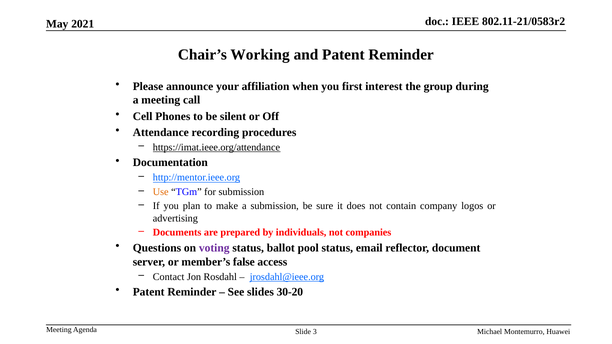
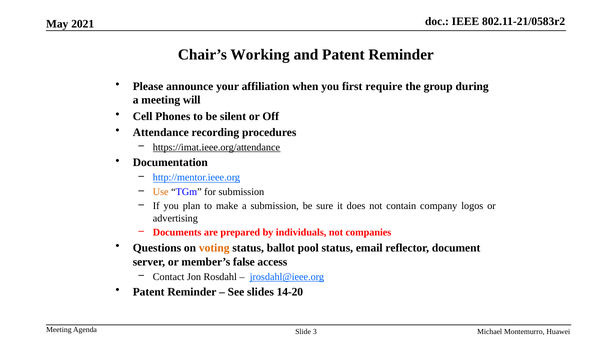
interest: interest -> require (384, 86)
call: call -> will (192, 100)
voting colour: purple -> orange (214, 248)
30-20: 30-20 -> 14-20 (290, 292)
